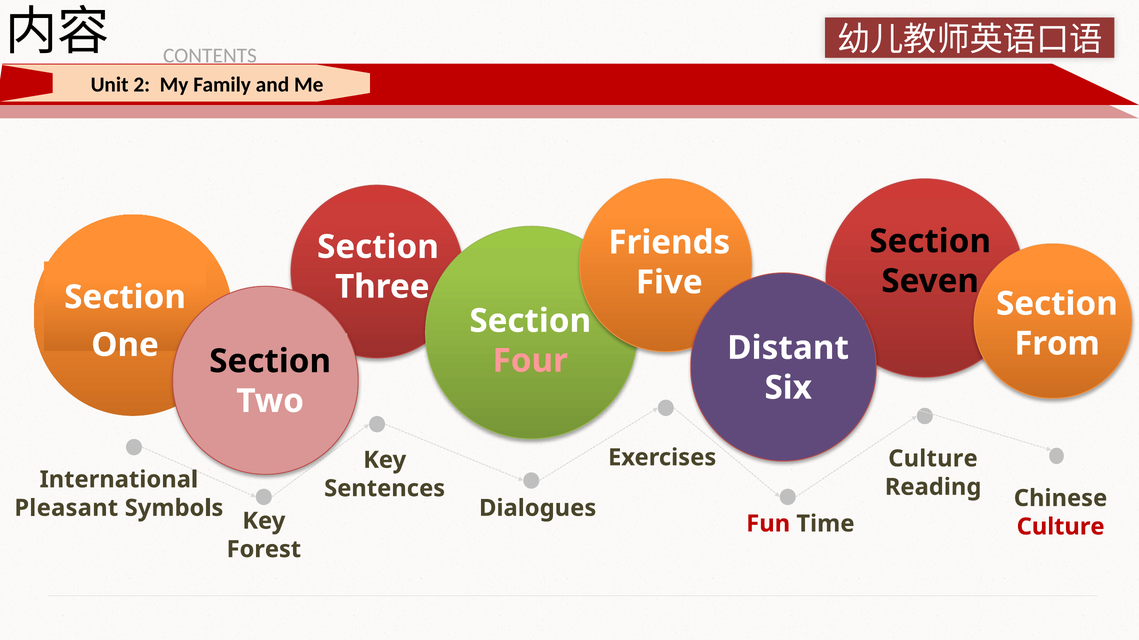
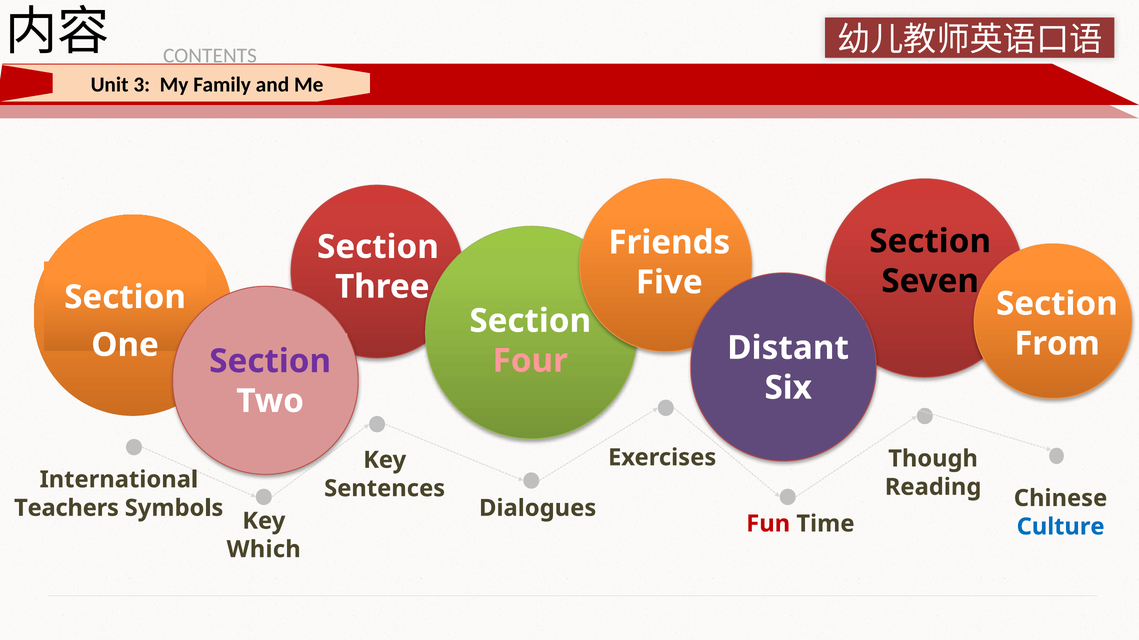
2: 2 -> 3 (142, 85)
Section colour: black -> purple (270, 362)
Culture: Culture -> Though (933, 459)
Pleasant: Pleasant -> Teachers (66, 509)
Culture colour: red -> blue (1061, 527)
Forest: Forest -> Which (264, 550)
